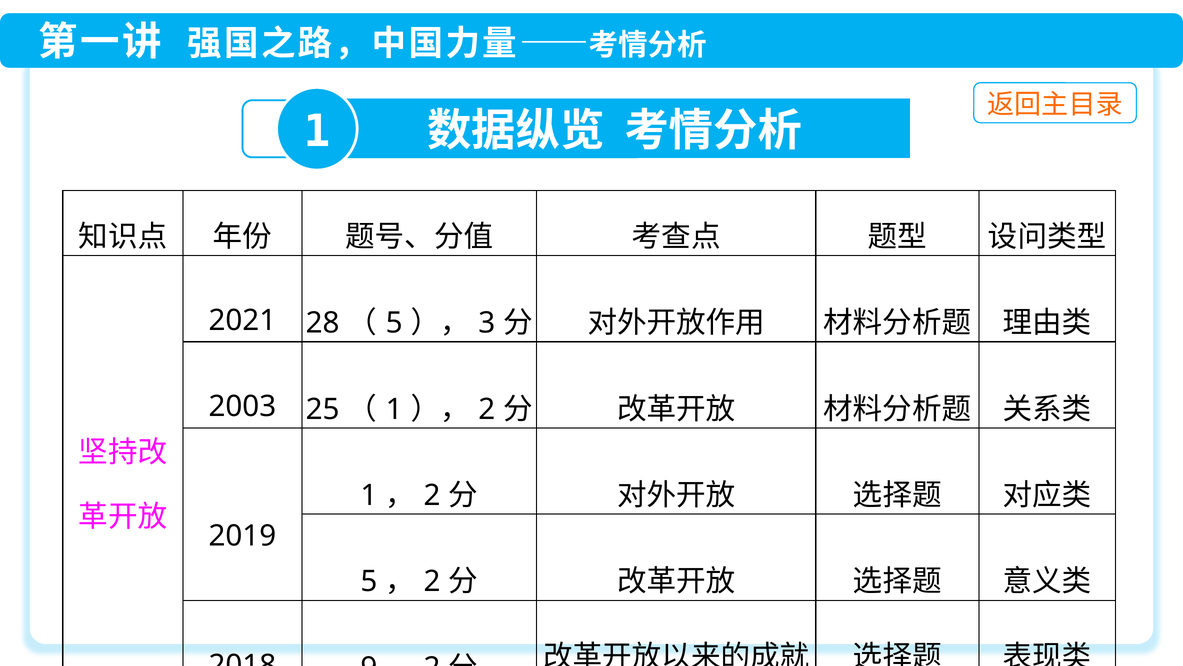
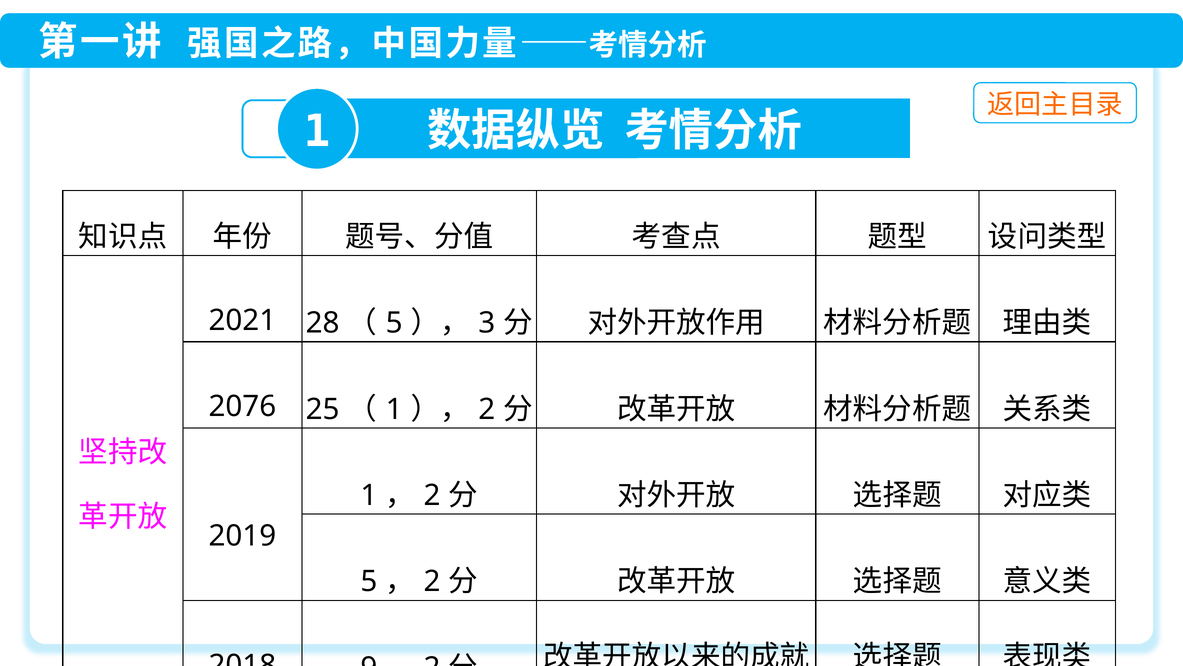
2003: 2003 -> 2076 (242, 406)
